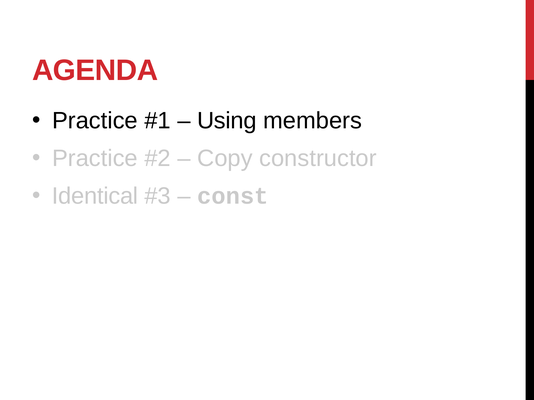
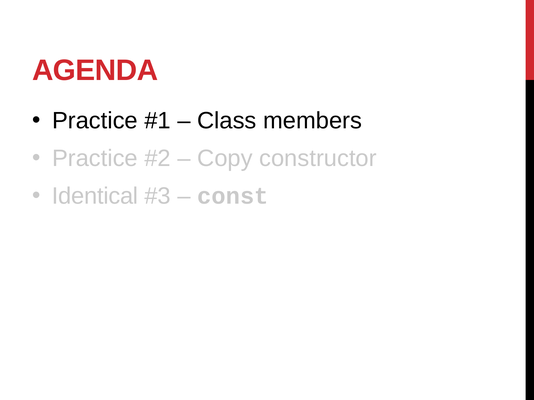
Using: Using -> Class (227, 121)
